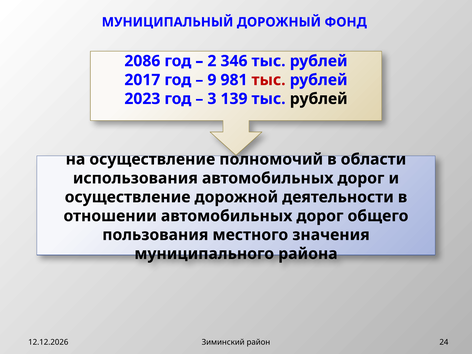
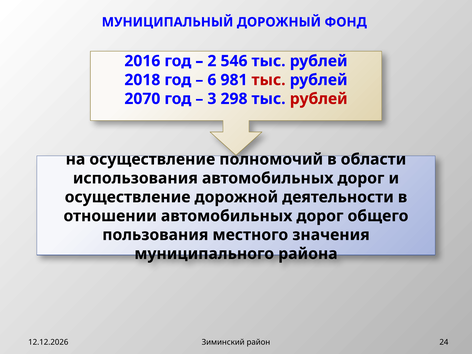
2086: 2086 -> 2016 (142, 61)
346: 346 -> 546 (234, 61)
2017: 2017 -> 2018 (142, 80)
9: 9 -> 6 (212, 80)
2023: 2023 -> 2070 (142, 99)
139: 139 -> 298 (234, 99)
рублей colour: black -> red (319, 99)
